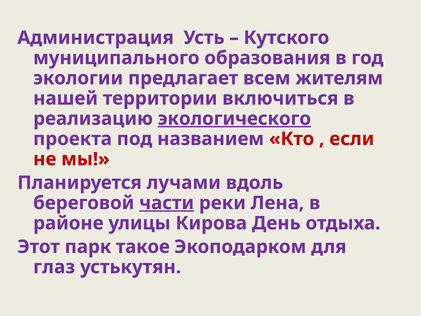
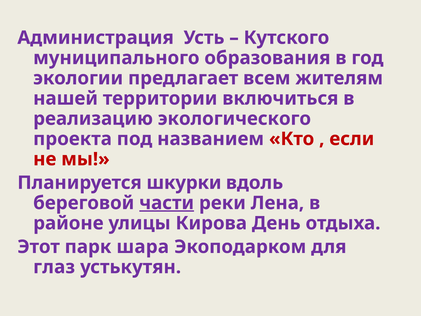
экологического underline: present -> none (234, 119)
лучами: лучами -> шкурки (184, 183)
такое: такое -> шара (143, 247)
